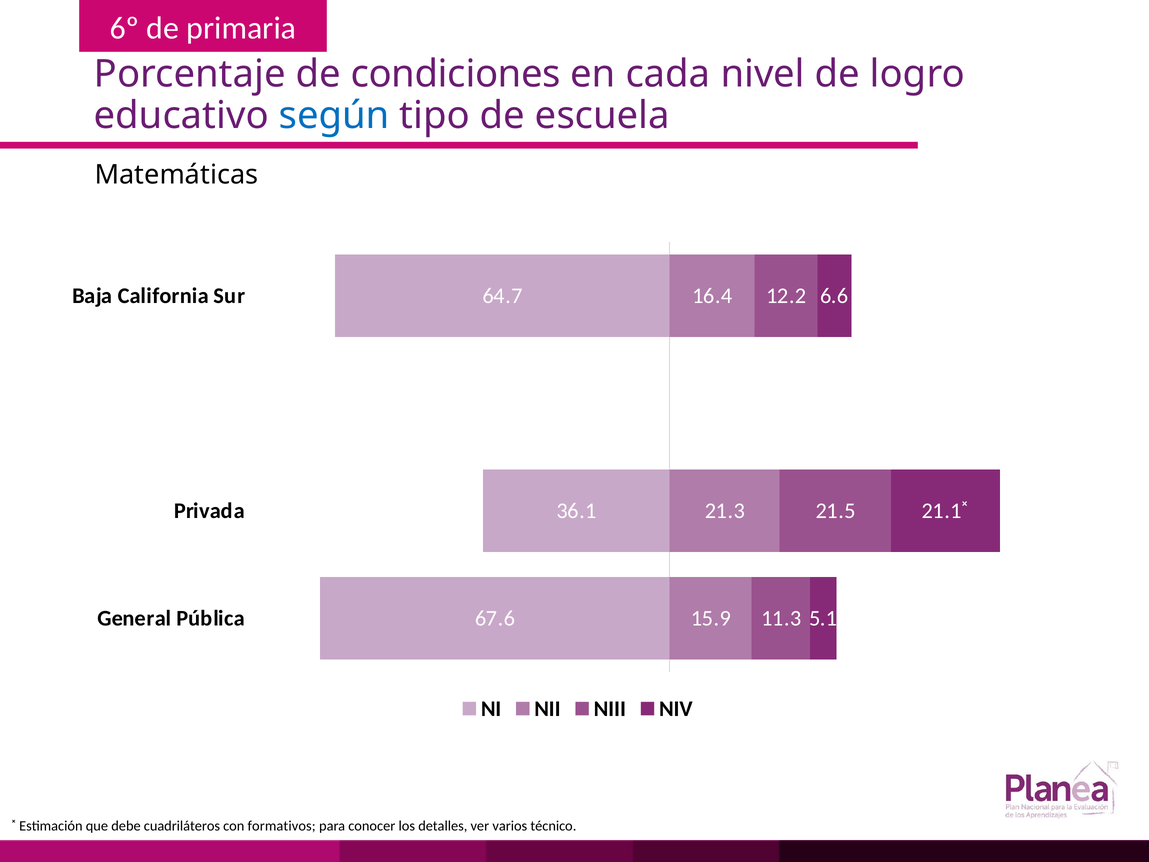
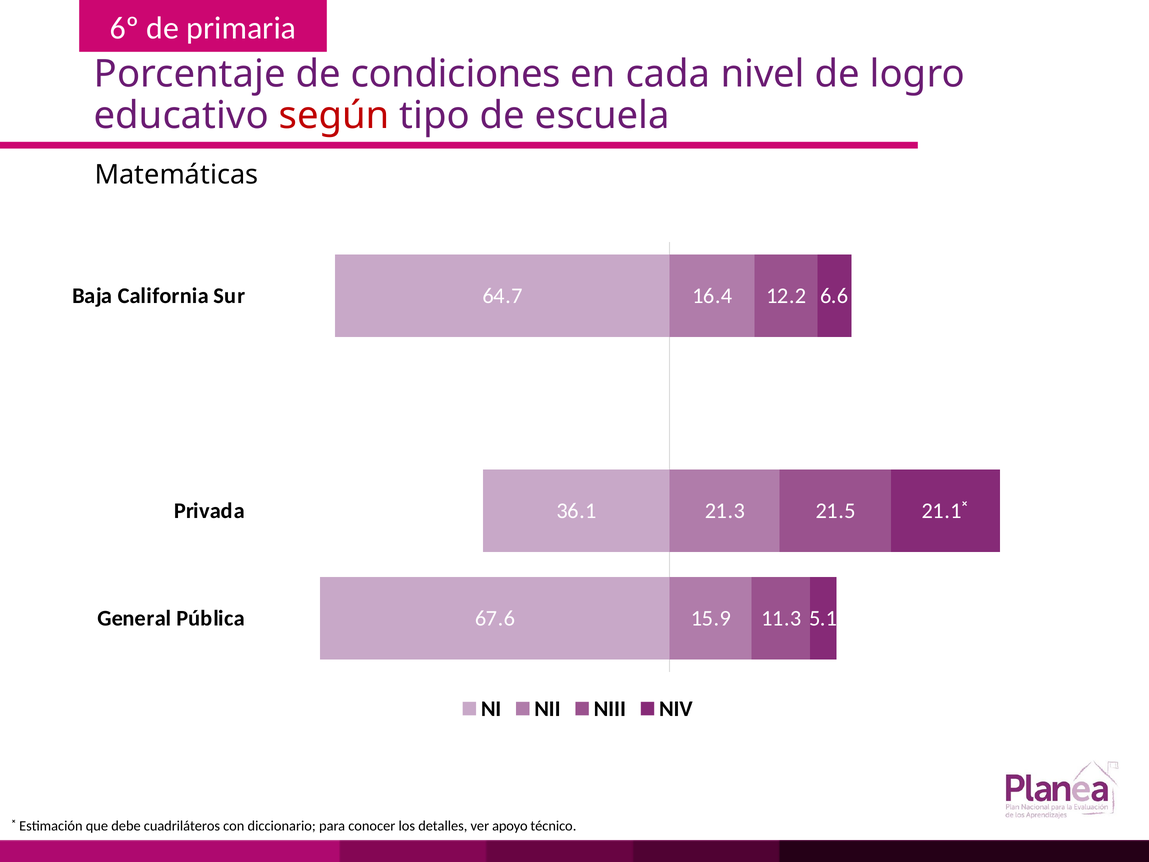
según colour: blue -> red (334, 116)
formativos: formativos -> diccionario (282, 826)
varios: varios -> apoyo (510, 826)
